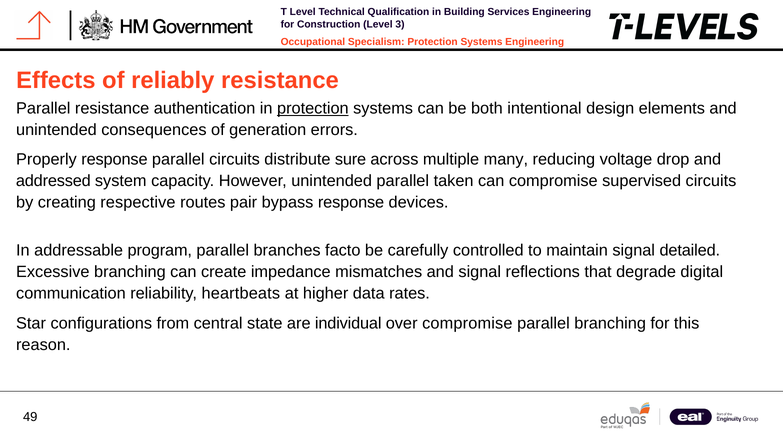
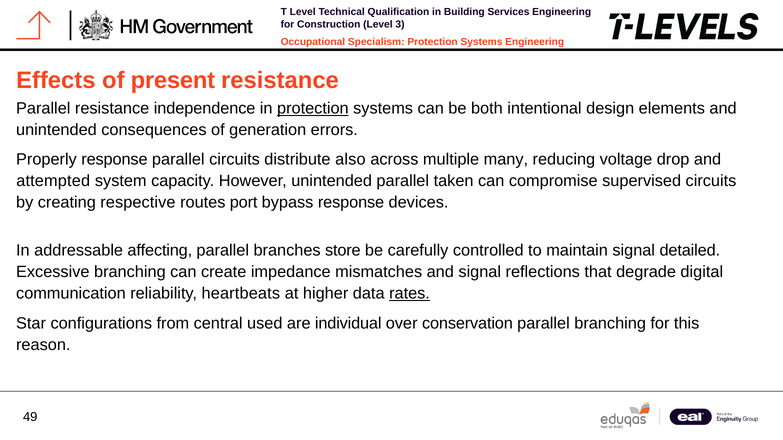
reliably: reliably -> present (173, 81)
authentication: authentication -> independence (205, 108)
sure: sure -> also (350, 160)
addressed: addressed -> attempted (53, 181)
pair: pair -> port (244, 203)
program: program -> affecting (160, 251)
facto: facto -> store (343, 251)
rates underline: none -> present (410, 294)
state: state -> used (265, 323)
over compromise: compromise -> conservation (467, 323)
